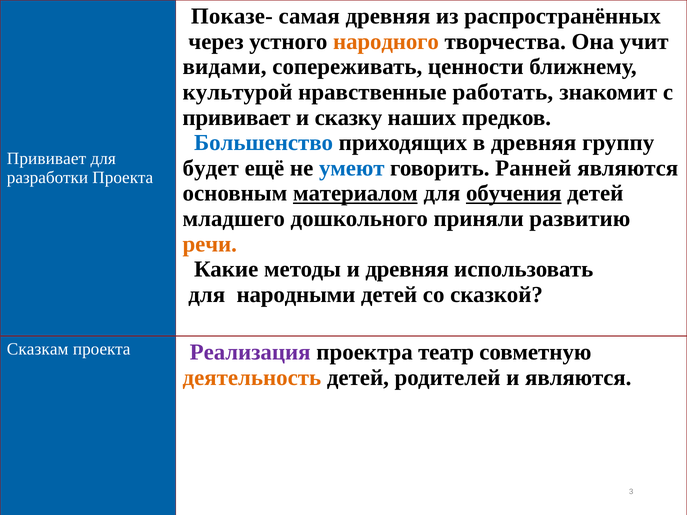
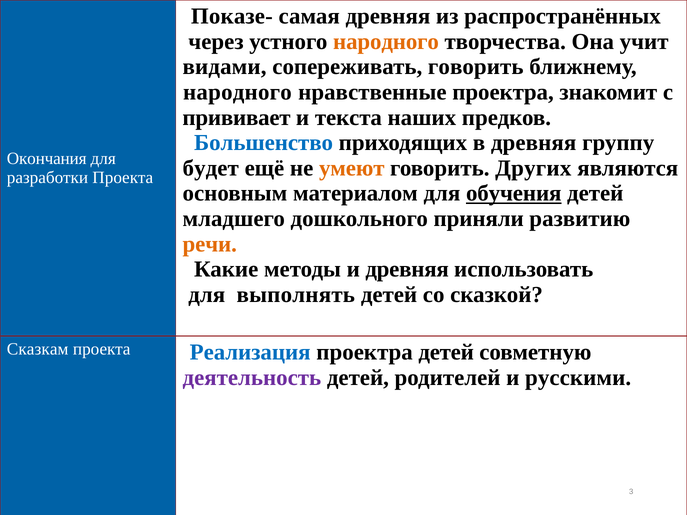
сопереживать ценности: ценности -> говорить (476, 67)
культурой: культурой -> народного (237, 92)
нравственные работать: работать -> проектра (503, 92)
сказку: сказку -> текста (348, 118)
Прививает: Прививает -> Окончания (47, 159)
умеют colour: blue -> orange (352, 168)
Ранней: Ранней -> Других (533, 168)
материалом underline: present -> none (355, 193)
народными: народными -> выполнять (296, 295)
Реализация colour: purple -> blue (250, 352)
проектра театр: театр -> детей (446, 352)
деятельность colour: orange -> purple (252, 378)
и являются: являются -> русскими (578, 378)
